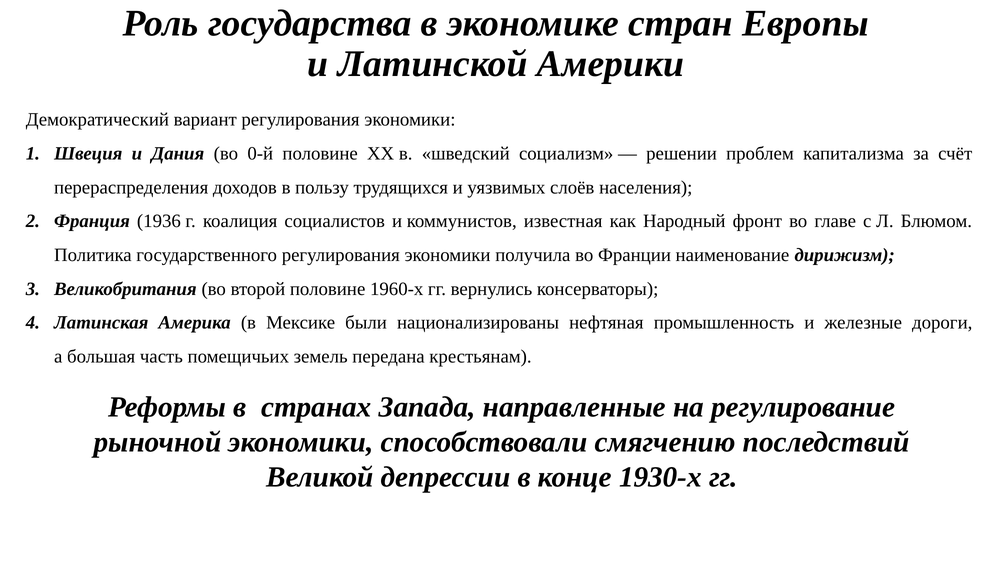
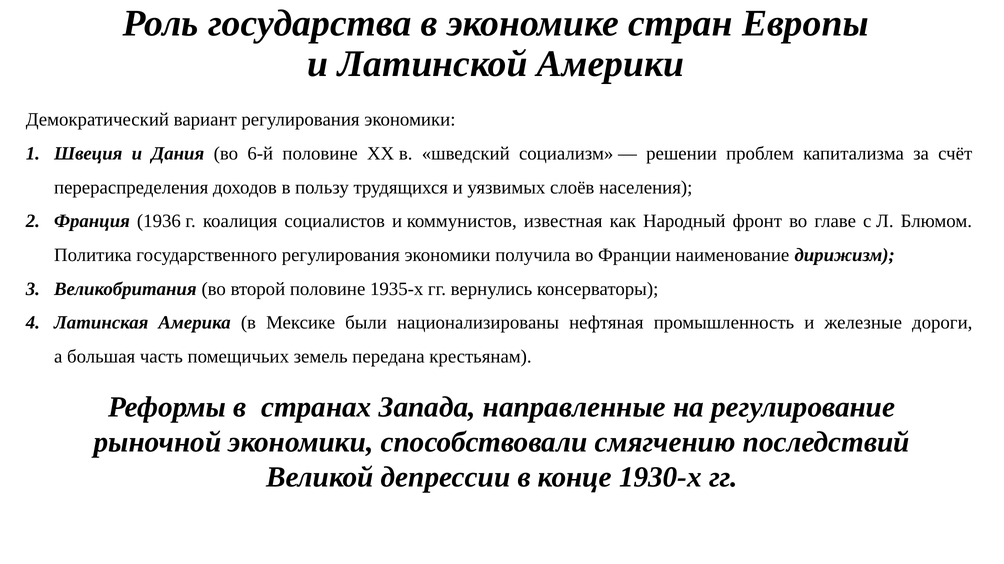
0-й: 0-й -> 6-й (260, 154)
1960-х: 1960-х -> 1935-х (397, 289)
